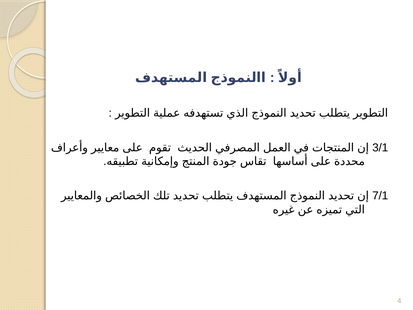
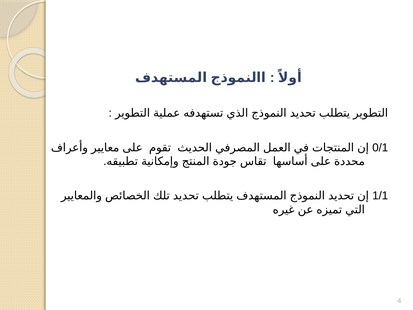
3/1: 3/1 -> 0/1 (380, 147)
7/1: 7/1 -> 1/1 (380, 196)
